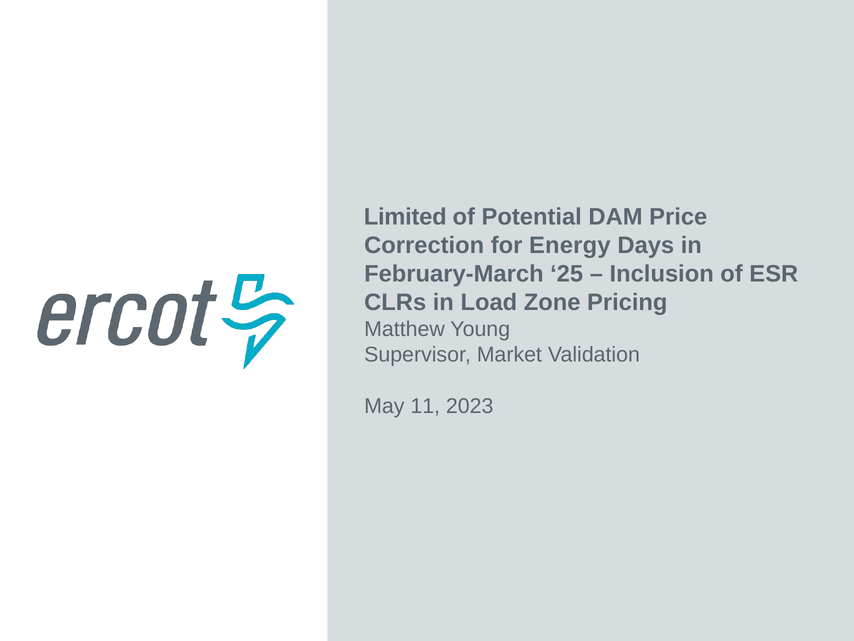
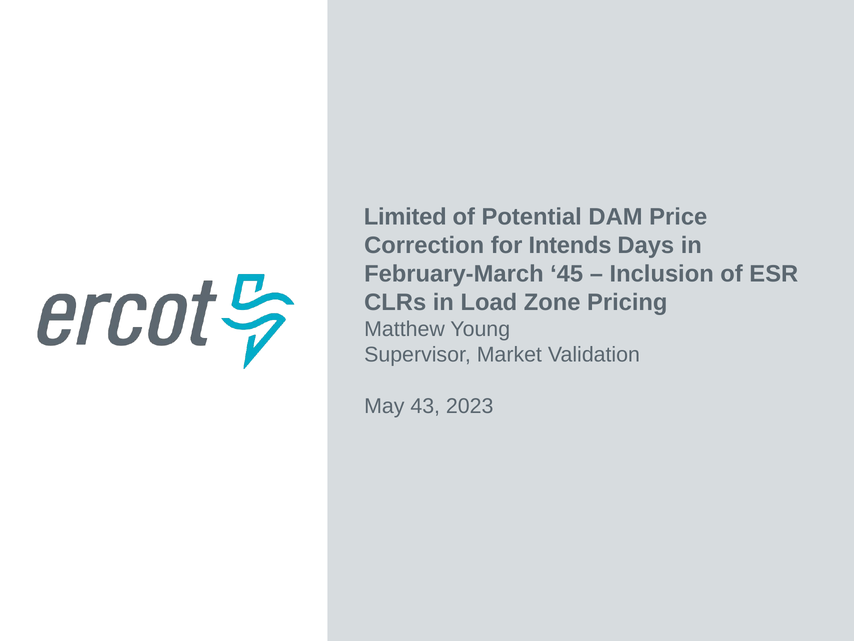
Energy: Energy -> Intends (570, 245)
25: 25 -> 45 (567, 274)
11: 11 -> 43 (425, 406)
